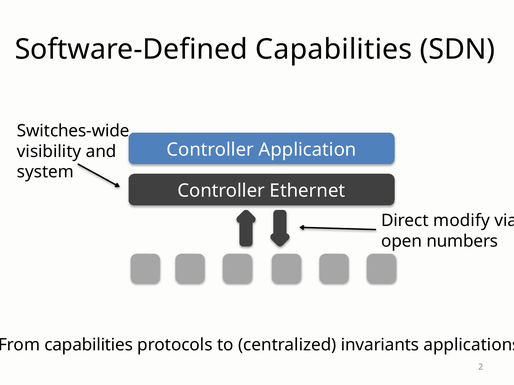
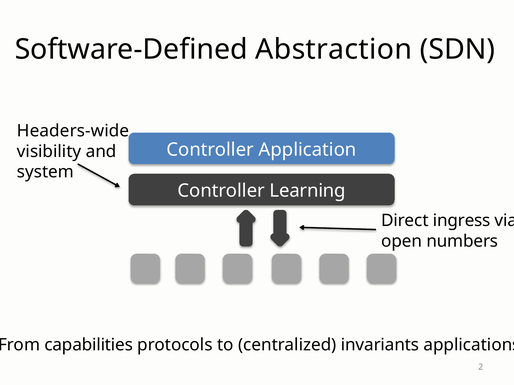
Software-Defined Capabilities: Capabilities -> Abstraction (334, 50)
Switches-wide: Switches-wide -> Headers-wide (73, 131)
Ethernet: Ethernet -> Learning (308, 191)
modify: modify -> ingress (462, 221)
